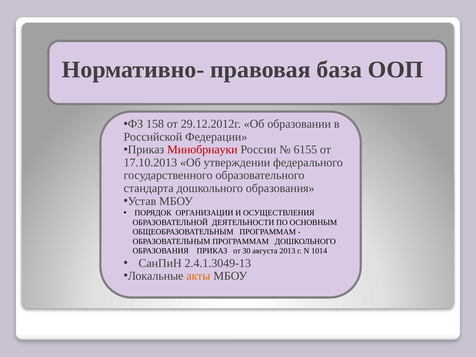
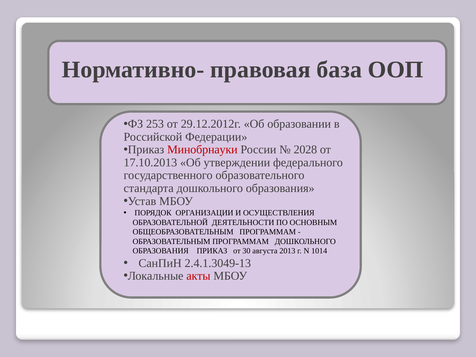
158: 158 -> 253 (155, 124)
6155: 6155 -> 2028 (305, 150)
акты colour: orange -> red (198, 276)
